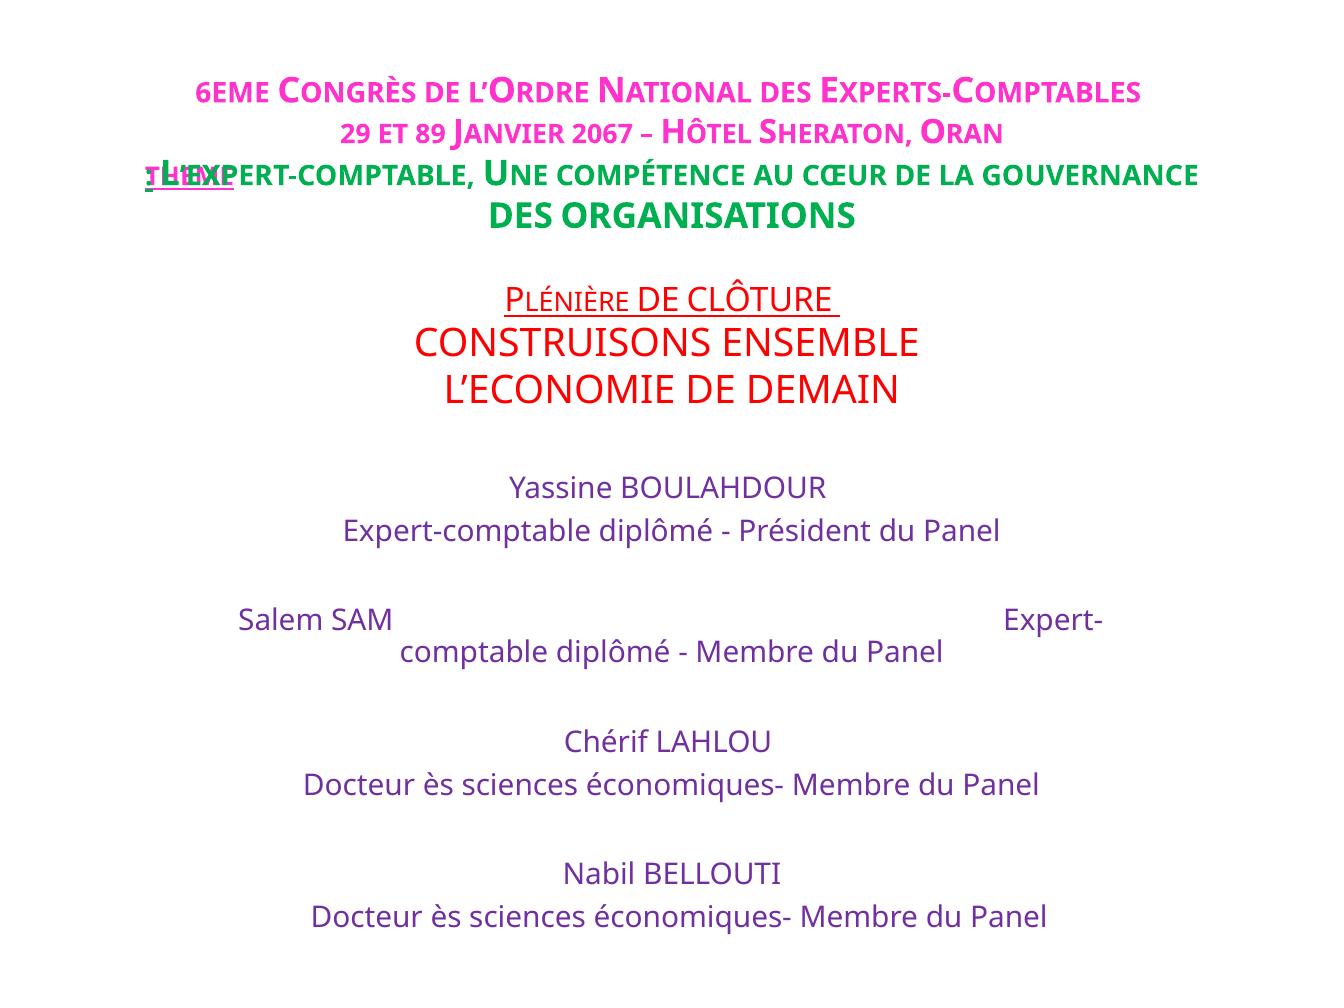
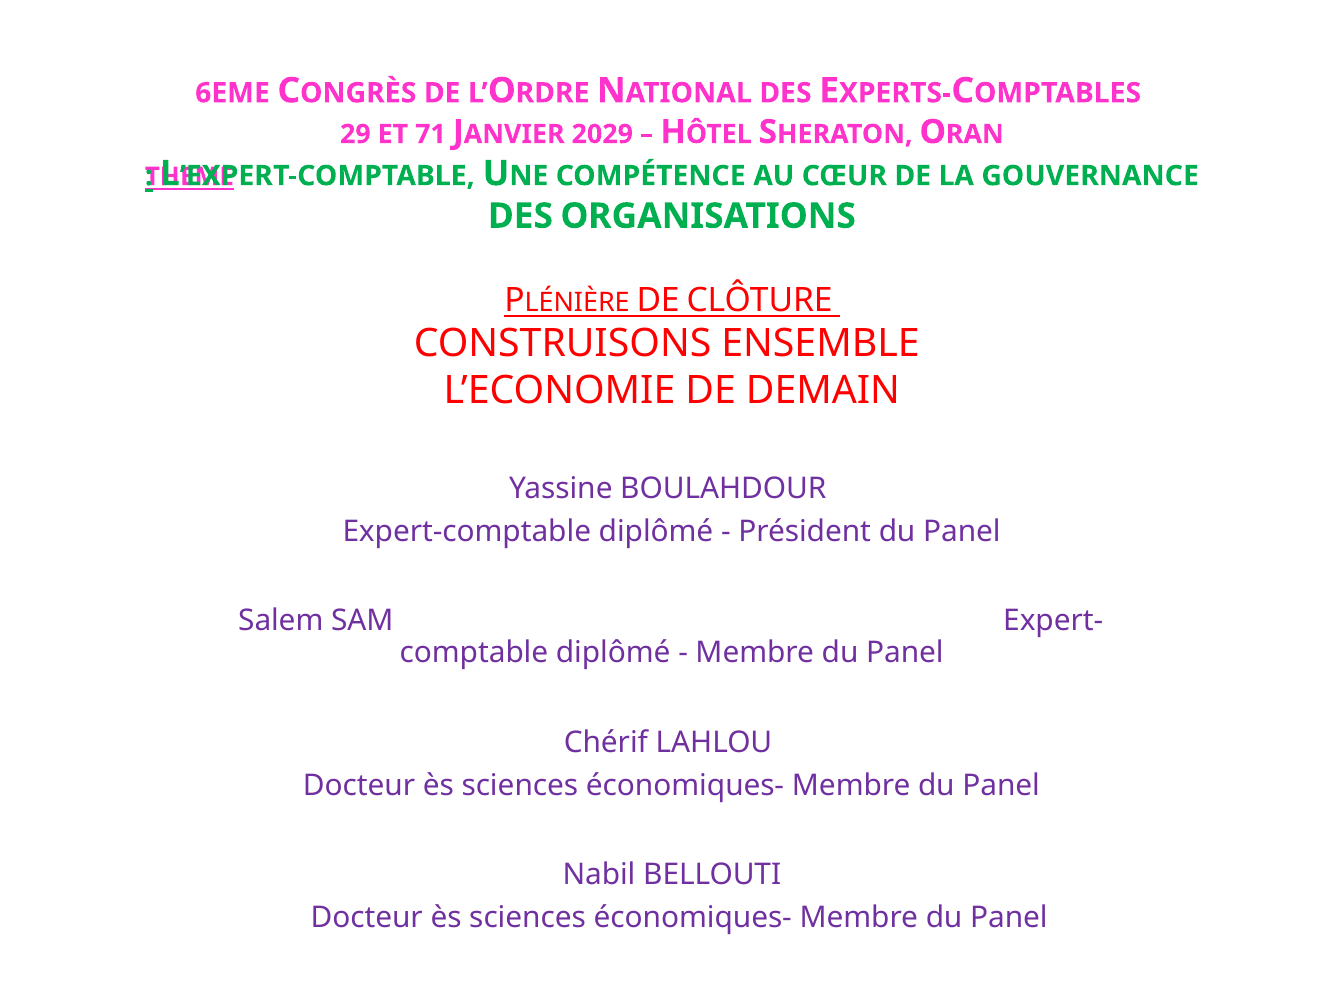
89: 89 -> 71 (430, 134)
2067: 2067 -> 2029 (602, 134)
